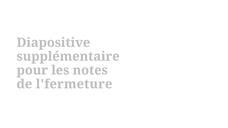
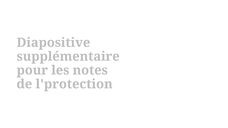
l'fermeture: l'fermeture -> l'protection (74, 84)
